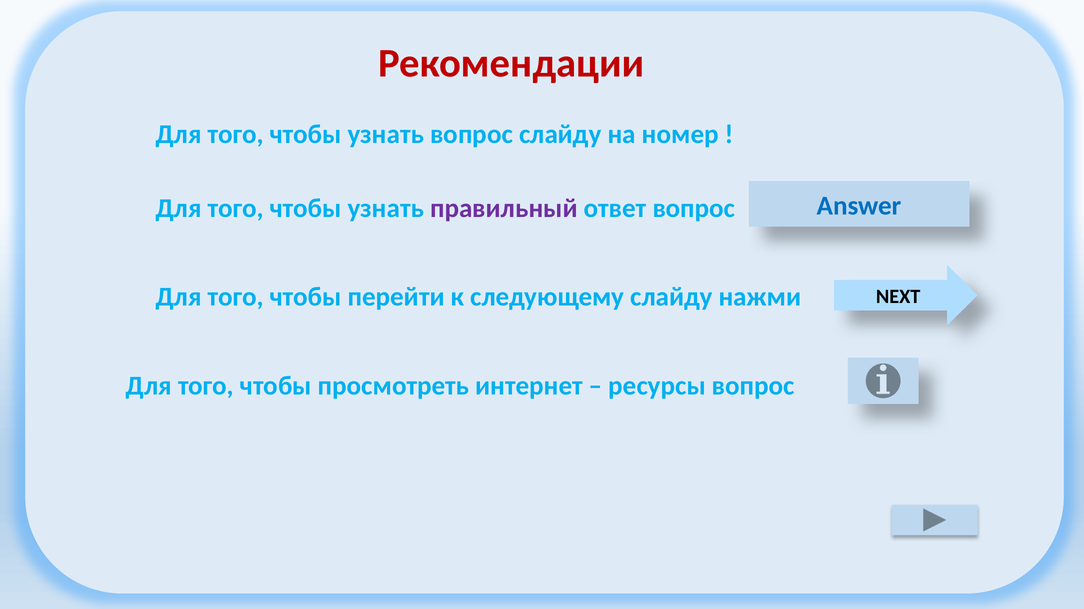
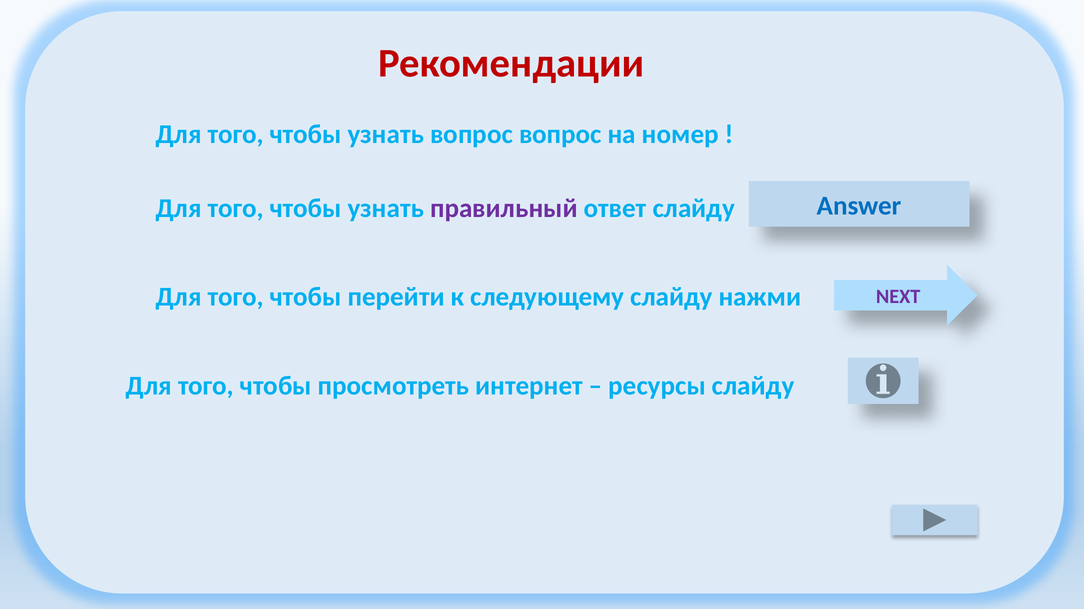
вопрос слайду: слайду -> вопрос (560, 134)
ответ вопрос: вопрос -> слайду (694, 209)
NEXT colour: black -> purple (898, 297)
ресурсы вопрос: вопрос -> слайду (753, 386)
